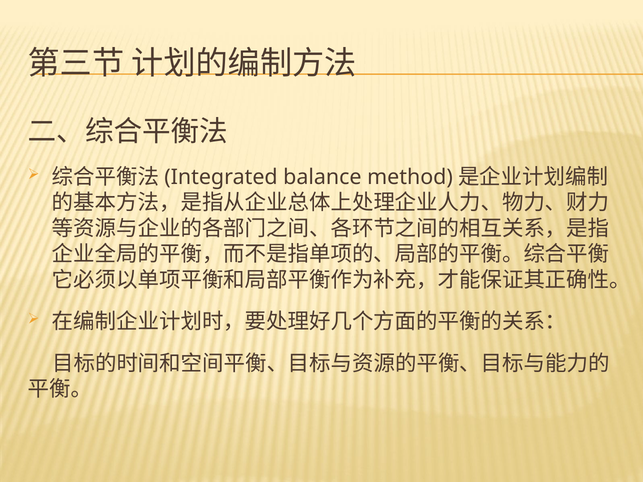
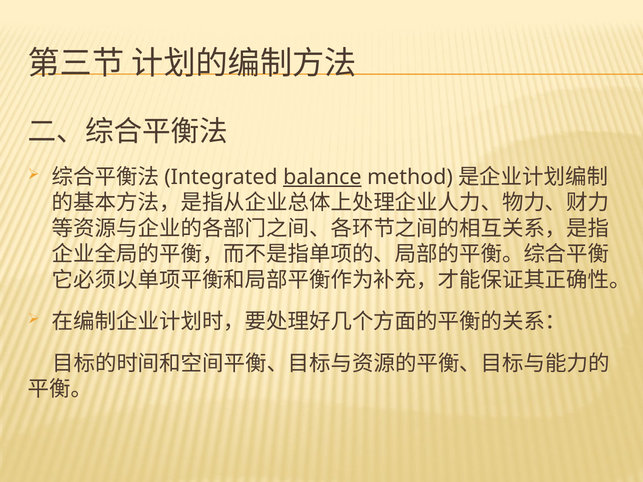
balance underline: none -> present (322, 177)
